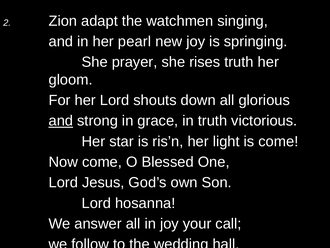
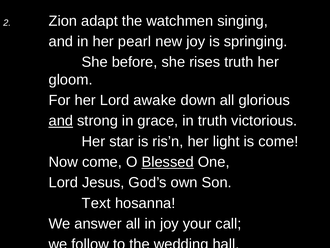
prayer: prayer -> before (135, 62)
shouts: shouts -> awake (155, 100)
Blessed underline: none -> present (168, 162)
Lord: Lord -> Text (96, 203)
